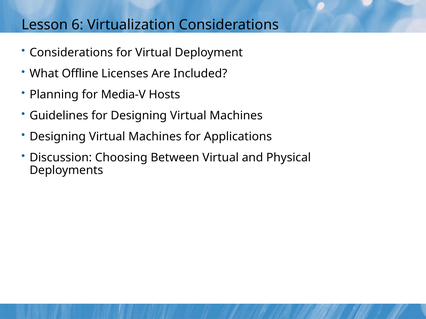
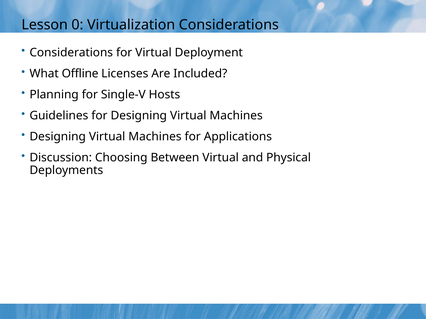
6: 6 -> 0 (77, 25)
Media-V: Media-V -> Single-V (123, 95)
